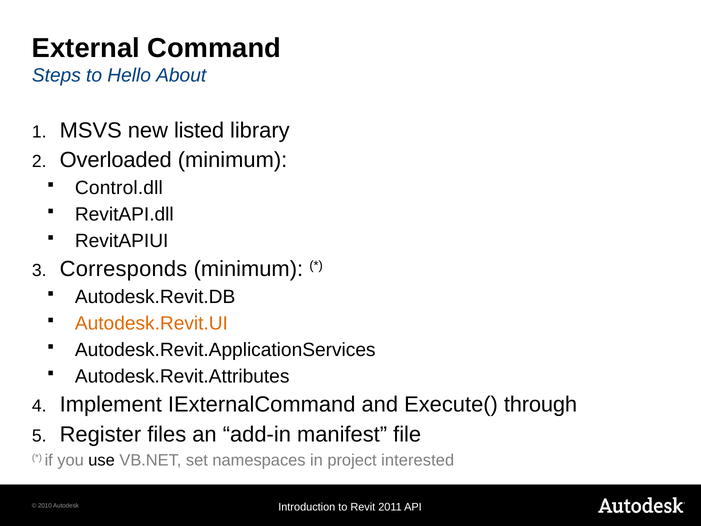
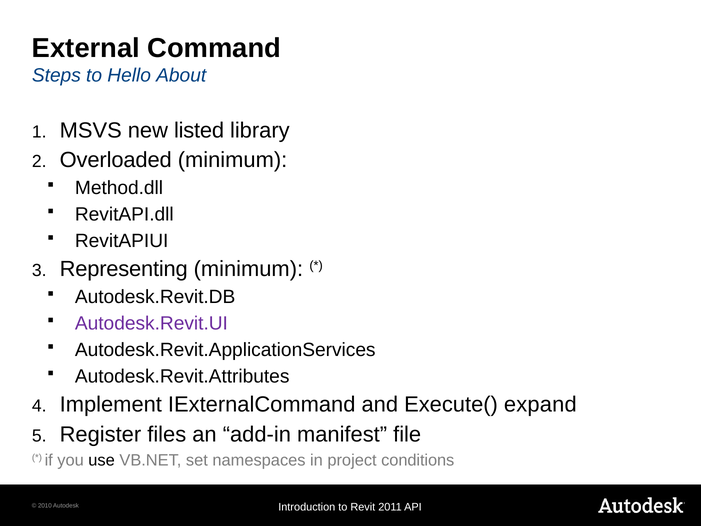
Control.dll: Control.dll -> Method.dll (119, 188)
Corresponds: Corresponds -> Representing (124, 269)
Autodesk.Revit.UI colour: orange -> purple (151, 323)
through: through -> expand (540, 404)
interested: interested -> conditions (418, 460)
